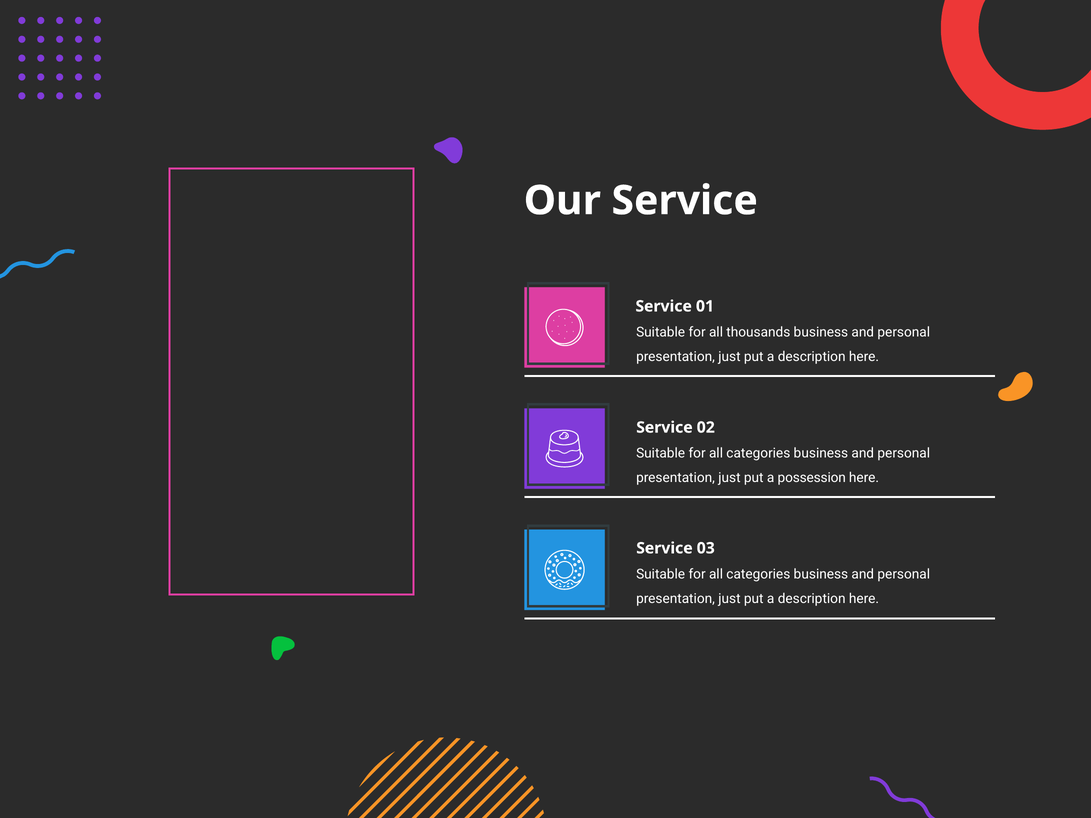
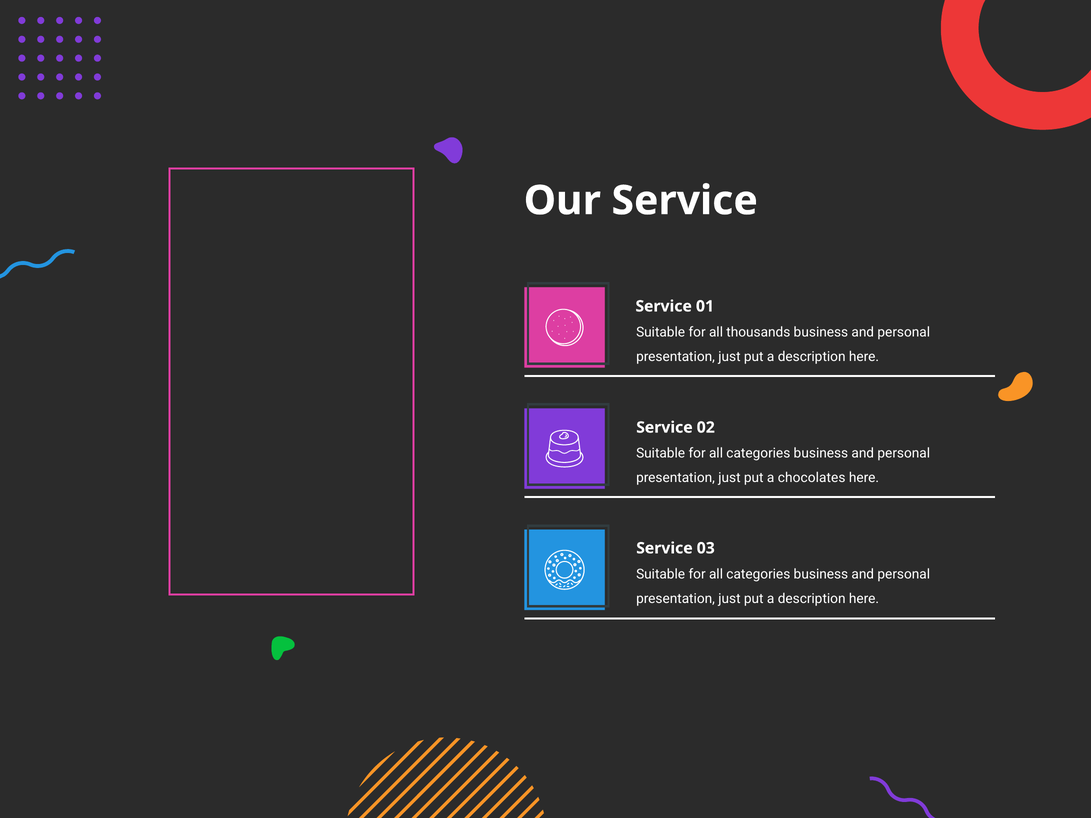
possession: possession -> chocolates (812, 478)
